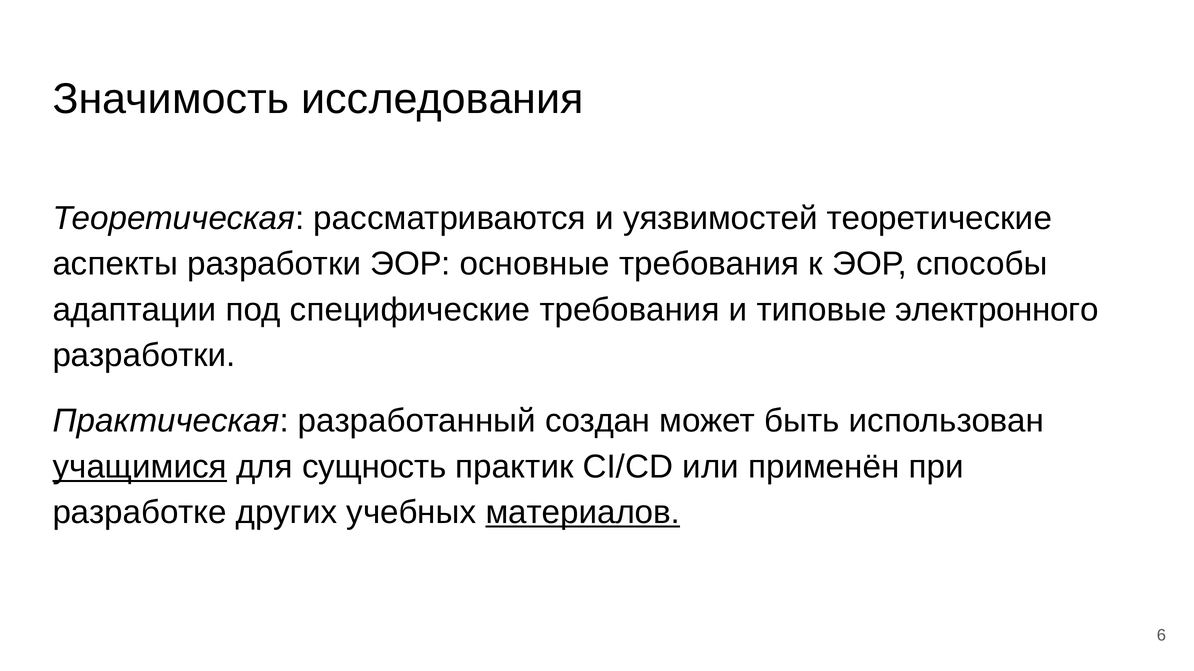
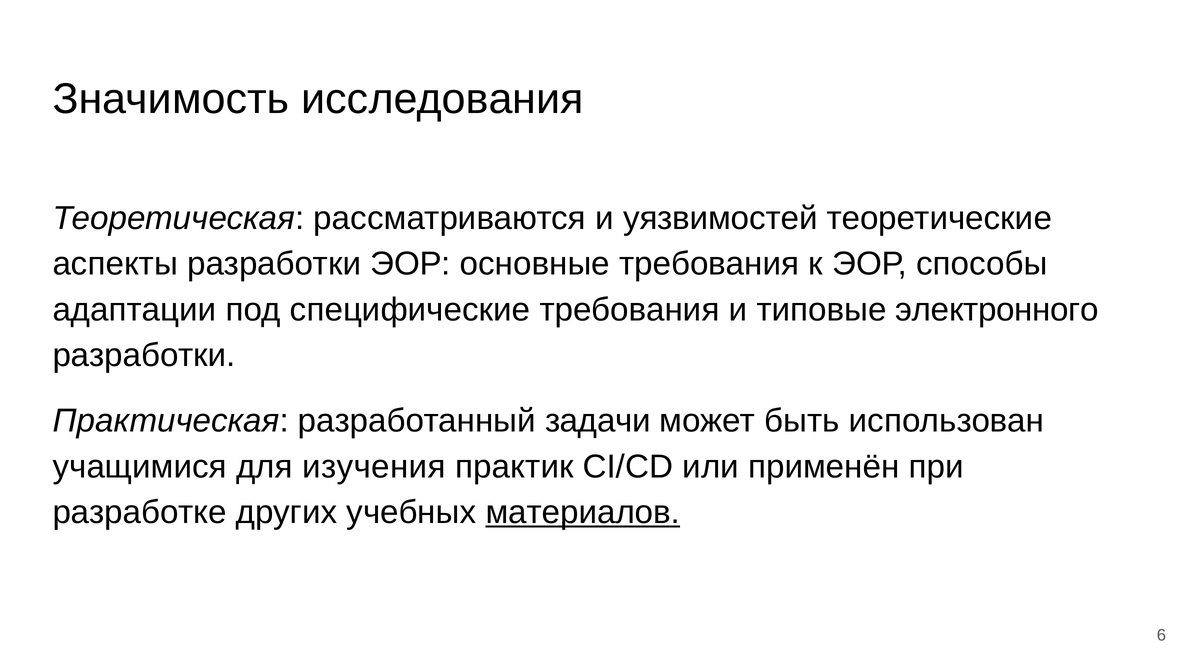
создан: создан -> задачи (598, 421)
учащимися underline: present -> none (140, 467)
сущность: сущность -> изучения (374, 467)
